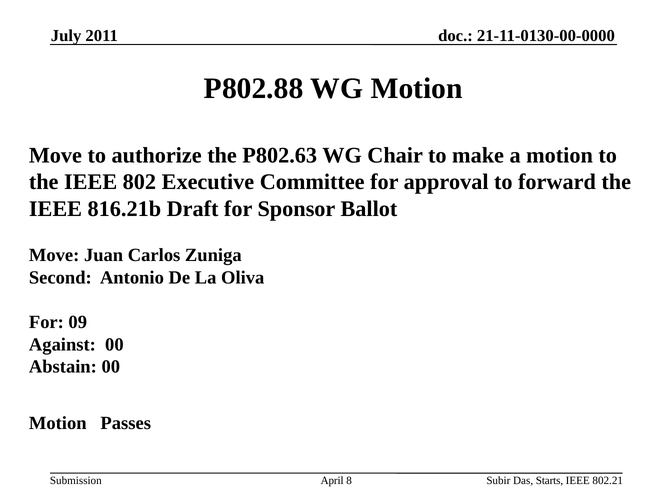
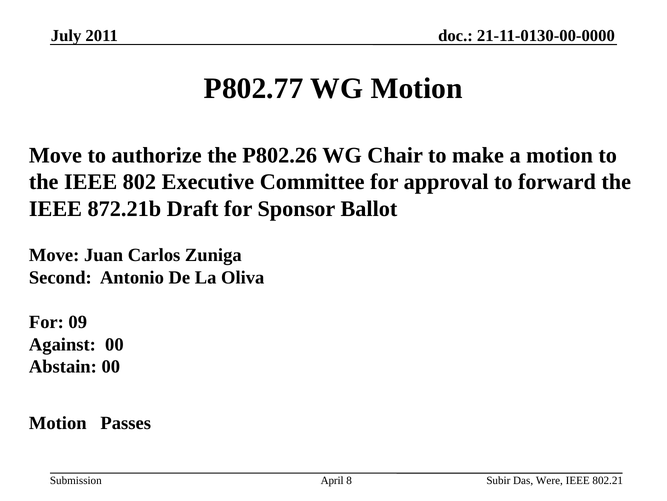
P802.88: P802.88 -> P802.77 (254, 88)
P802.63: P802.63 -> P802.26 (280, 155)
816.21b: 816.21b -> 872.21b (124, 209)
Starts: Starts -> Were (549, 480)
